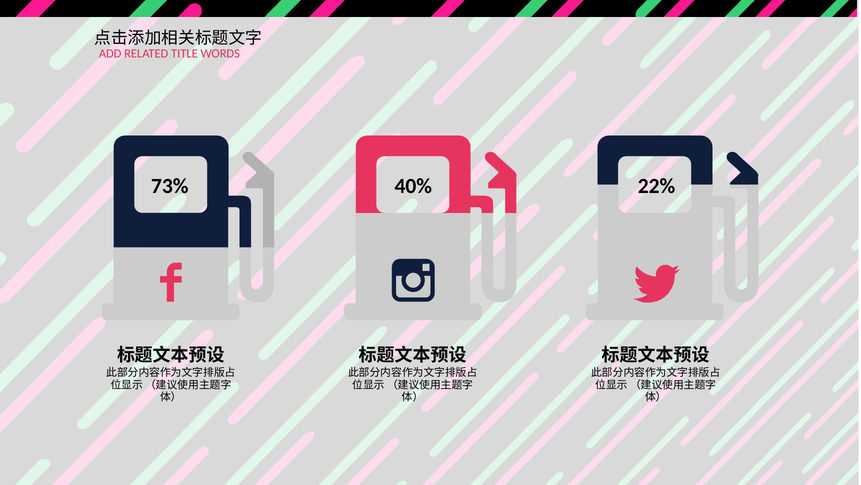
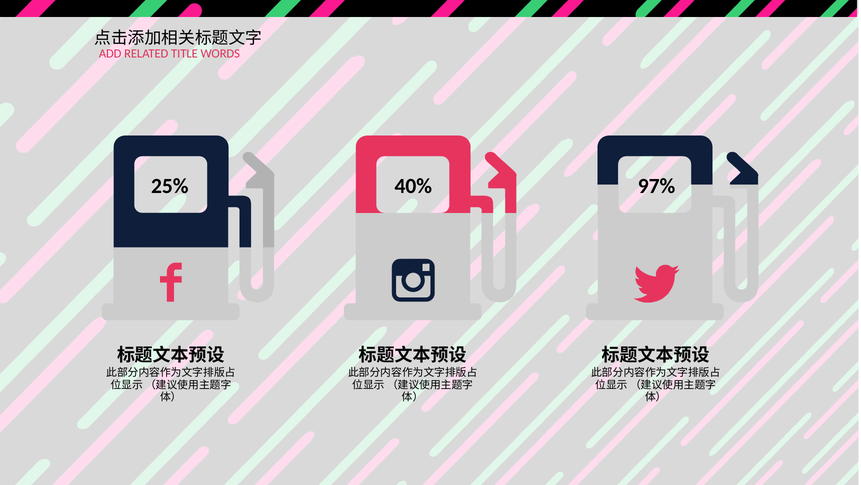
73%: 73% -> 25% (170, 186)
22%: 22% -> 97% (657, 186)
